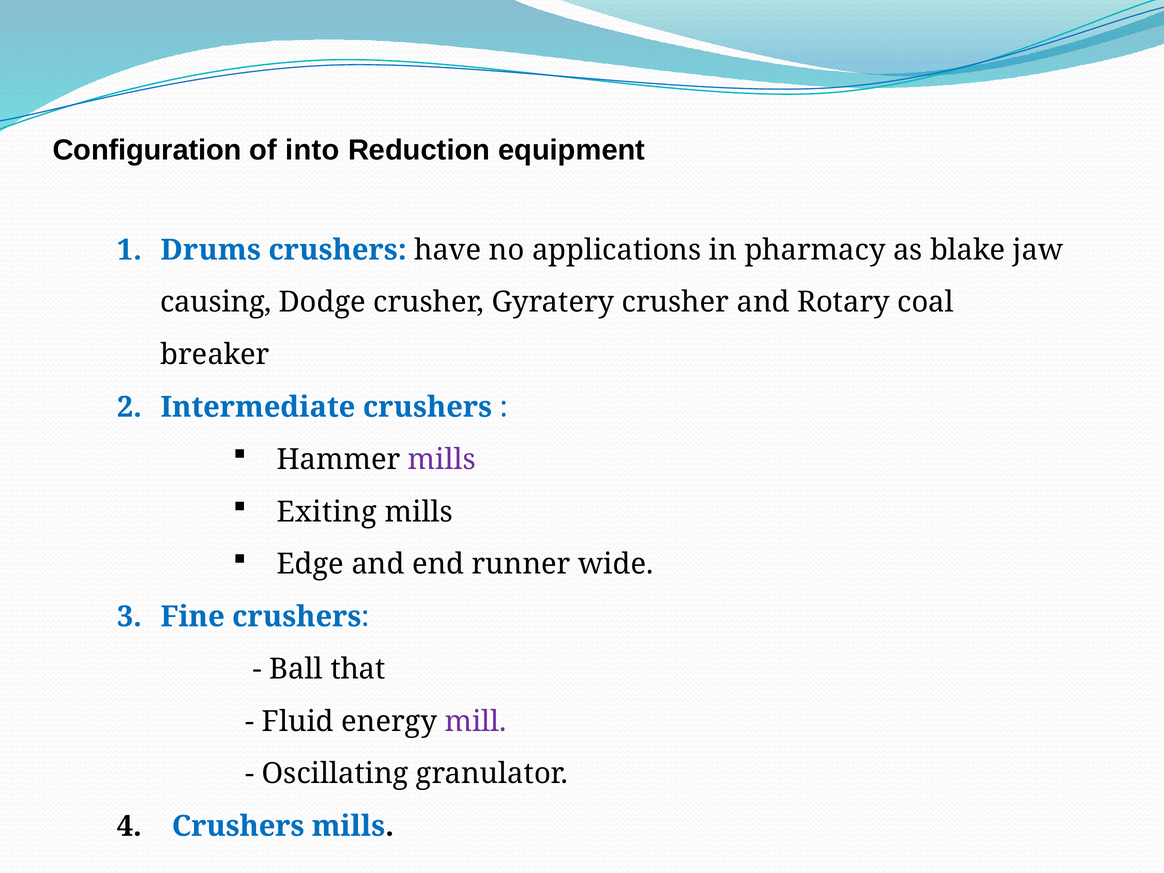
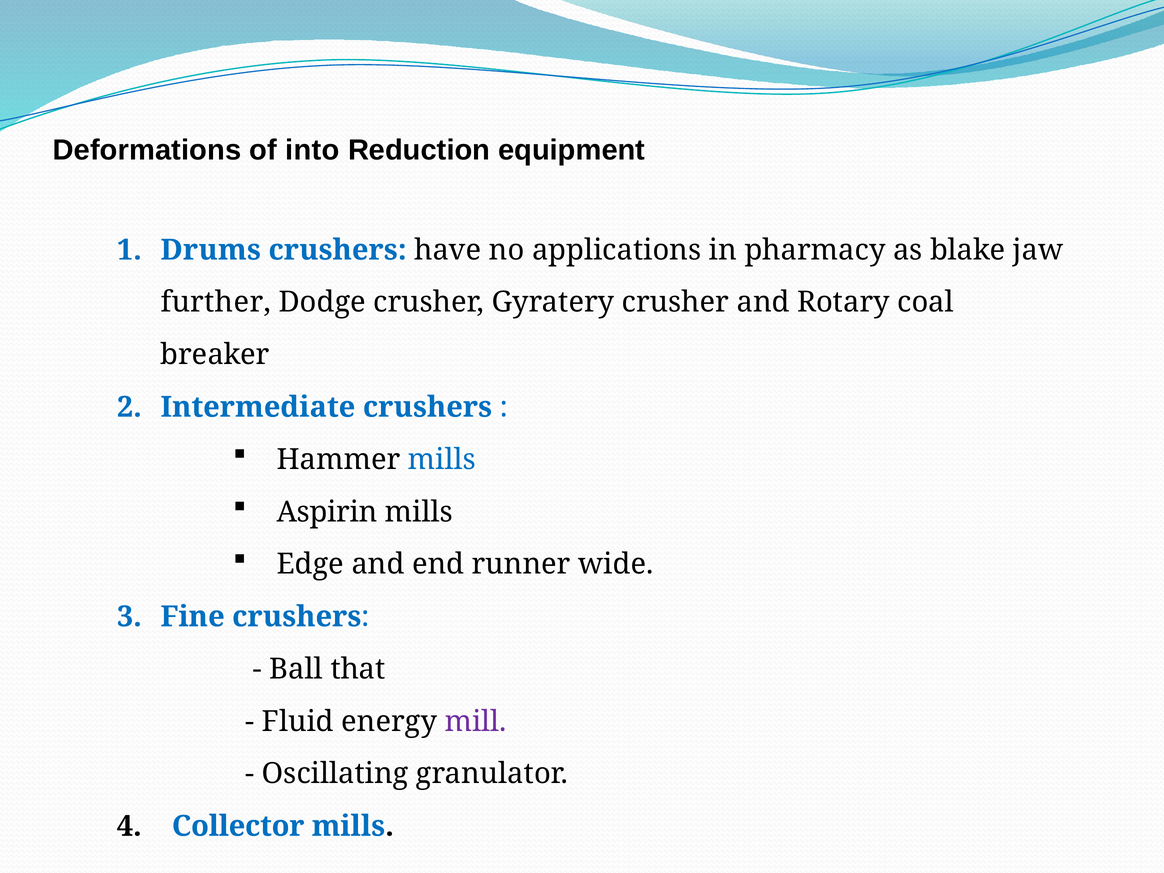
Configuration: Configuration -> Deformations (147, 150)
causing: causing -> further (216, 302)
mills colour: purple -> blue (442, 460)
Exiting: Exiting -> Aspirin (327, 512)
4 Crushers: Crushers -> Collector (238, 826)
